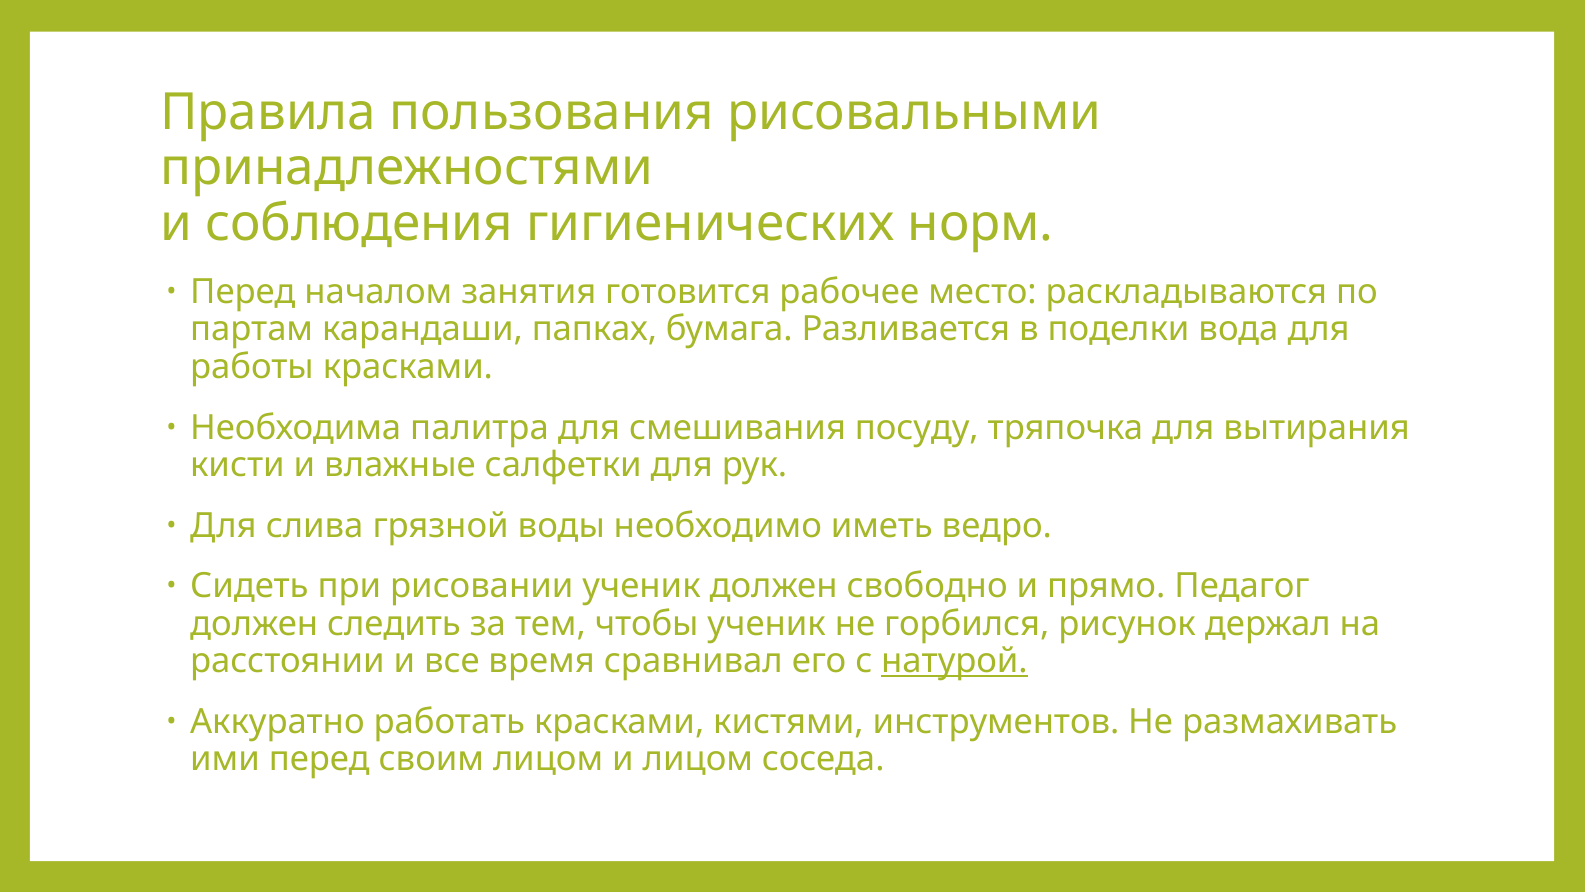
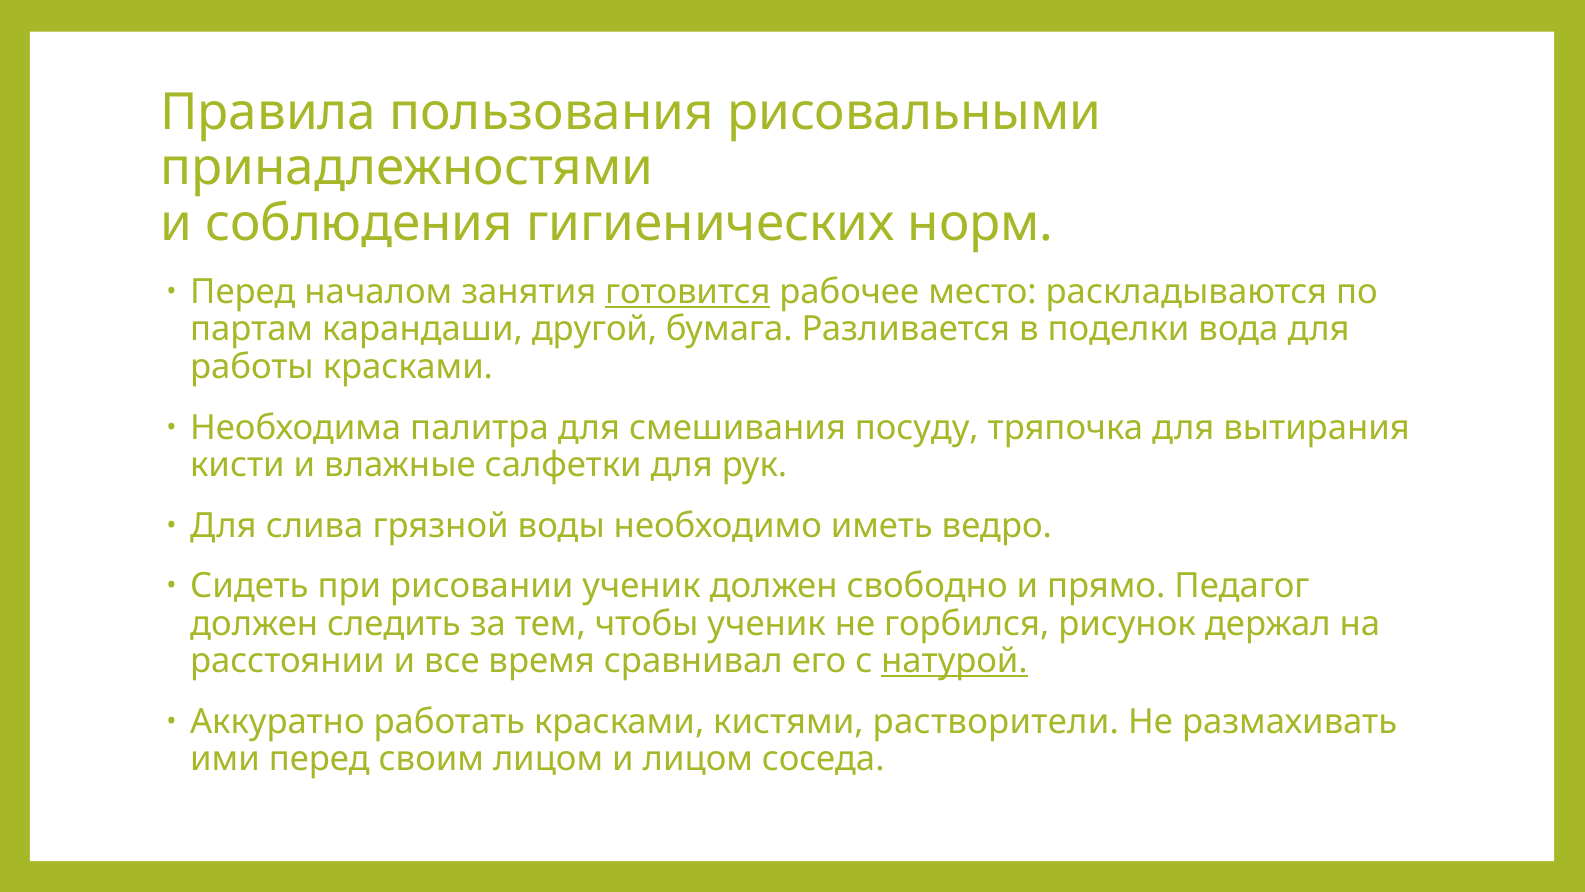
готовится underline: none -> present (688, 292)
папках: папках -> другой (594, 329)
инструментов: инструментов -> растворители (996, 721)
